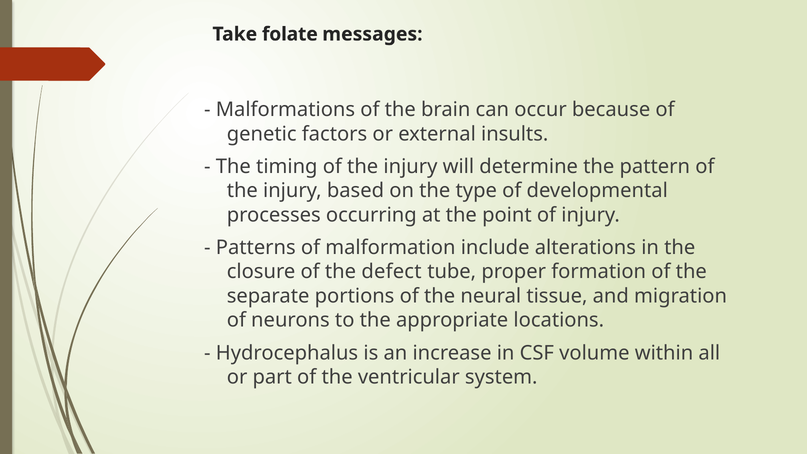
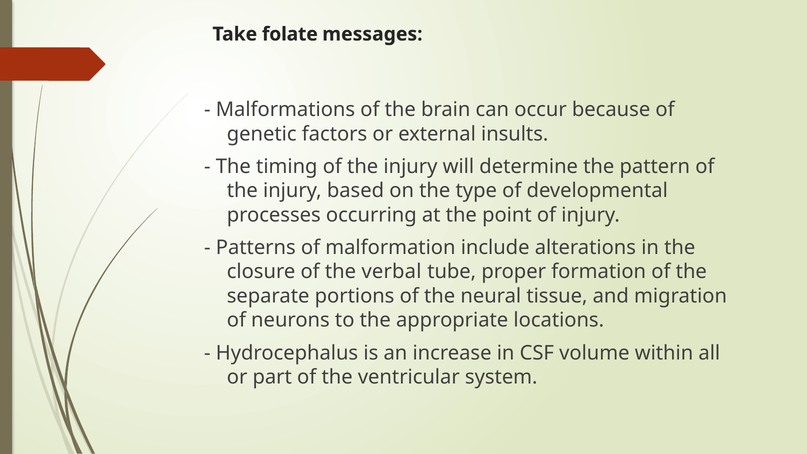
defect: defect -> verbal (391, 272)
